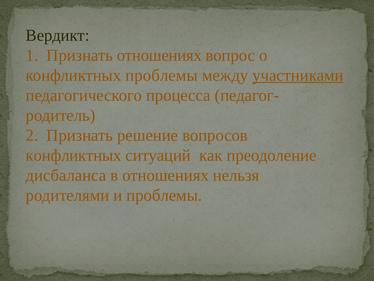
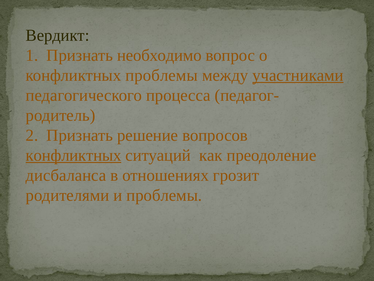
Признать отношениях: отношениях -> необходимо (159, 55)
конфликтных underline: none -> present (74, 155)
нельзя: нельзя -> грозит (236, 175)
